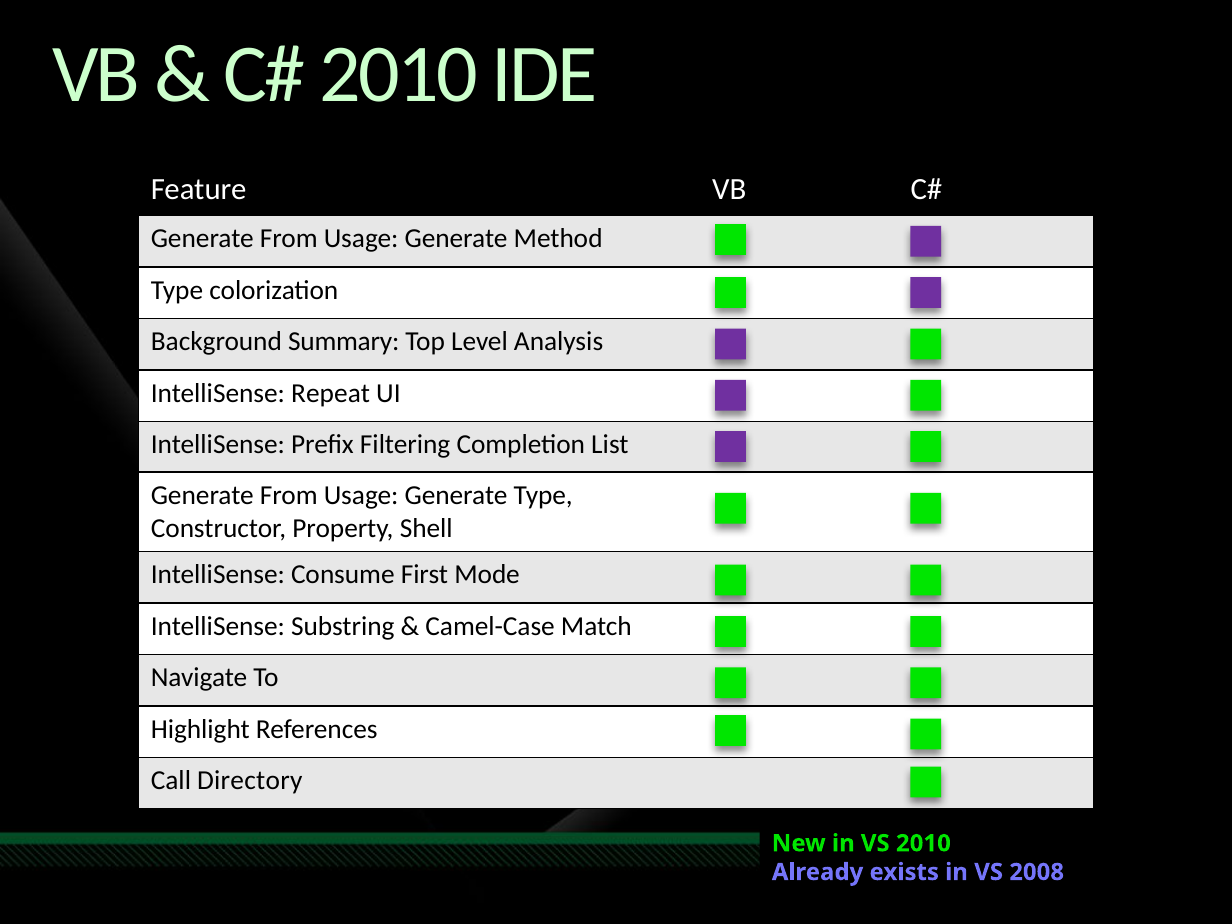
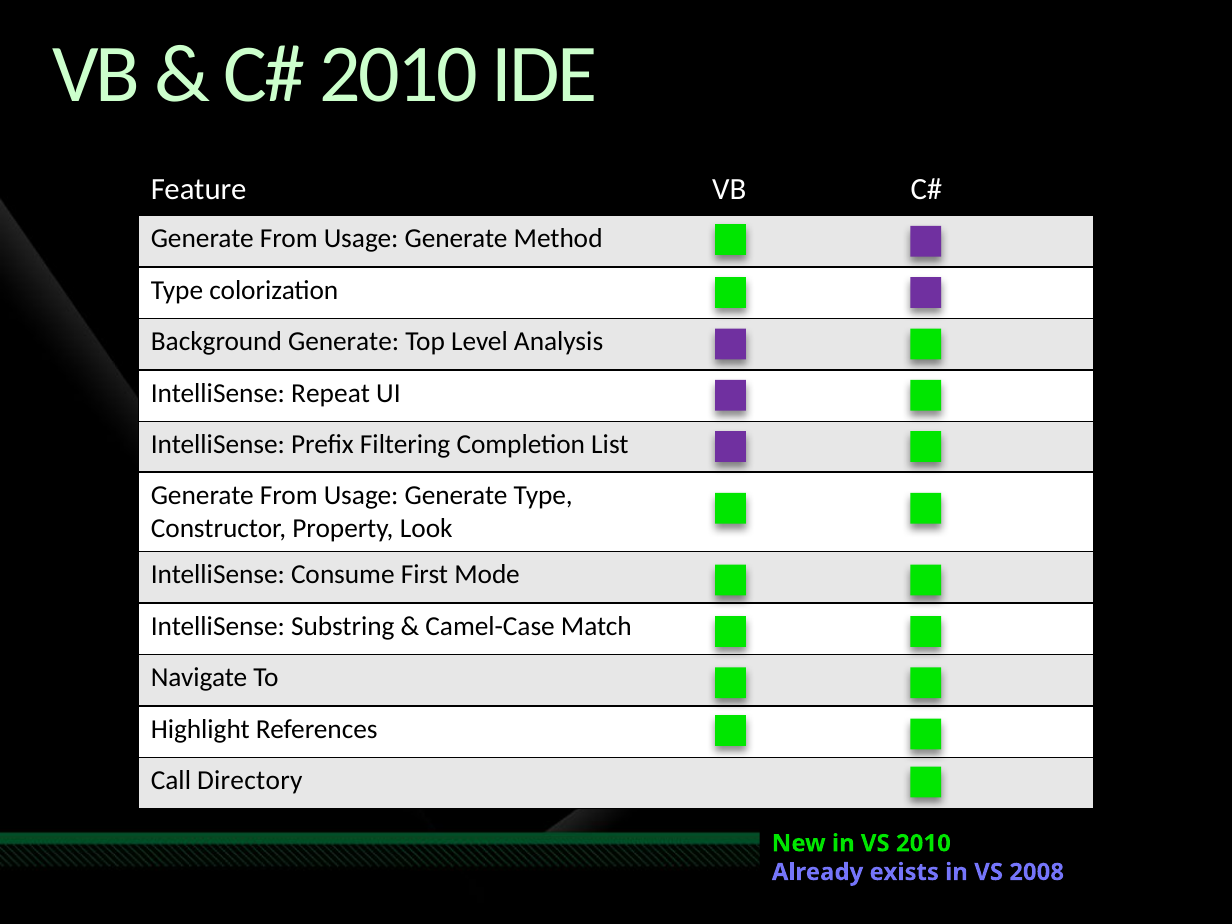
Background Summary: Summary -> Generate (344, 342)
Shell: Shell -> Look (426, 529)
